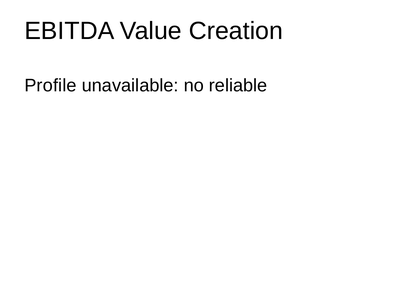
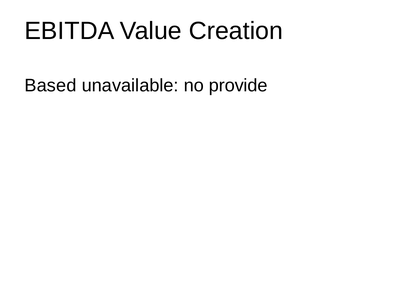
Profile: Profile -> Based (51, 86)
reliable: reliable -> provide (238, 86)
